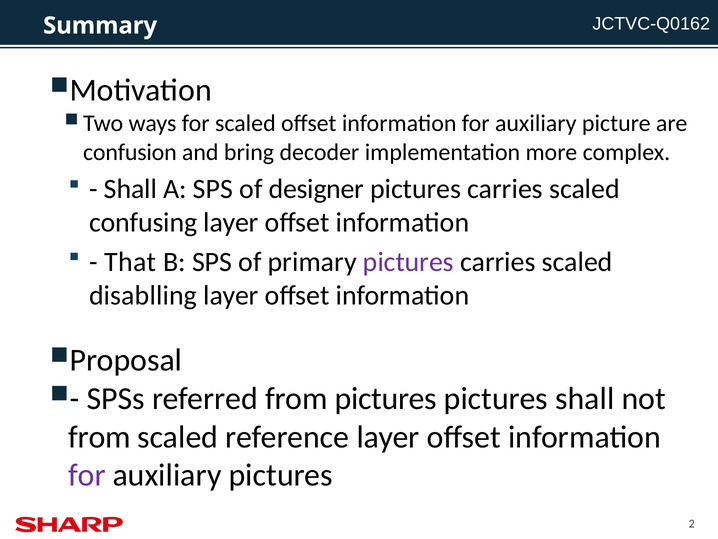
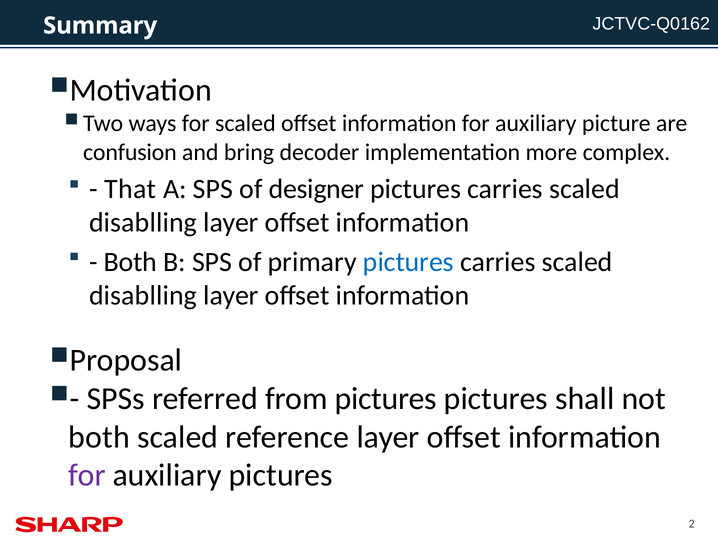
Shall: Shall -> That (130, 189)
confusing: confusing -> disablling (143, 222)
That: That -> Both (130, 262)
pictures colour: purple -> blue (408, 262)
from: from -> both (99, 437)
